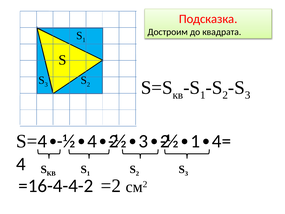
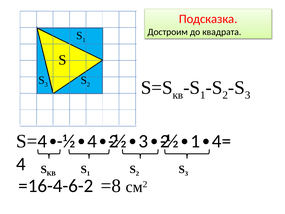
=2: =2 -> =8 (111, 186)
=16-4-4-2: =16-4-4-2 -> =16-4-6-2 (56, 186)
